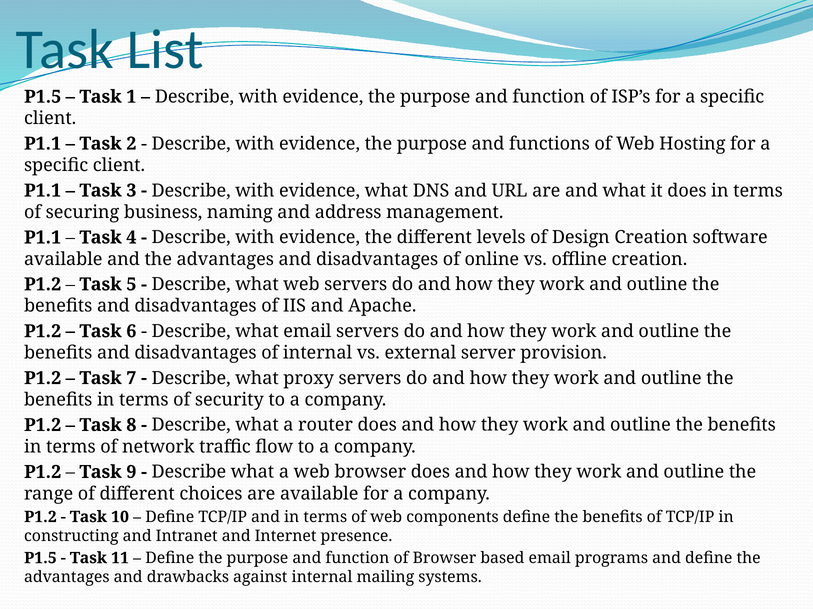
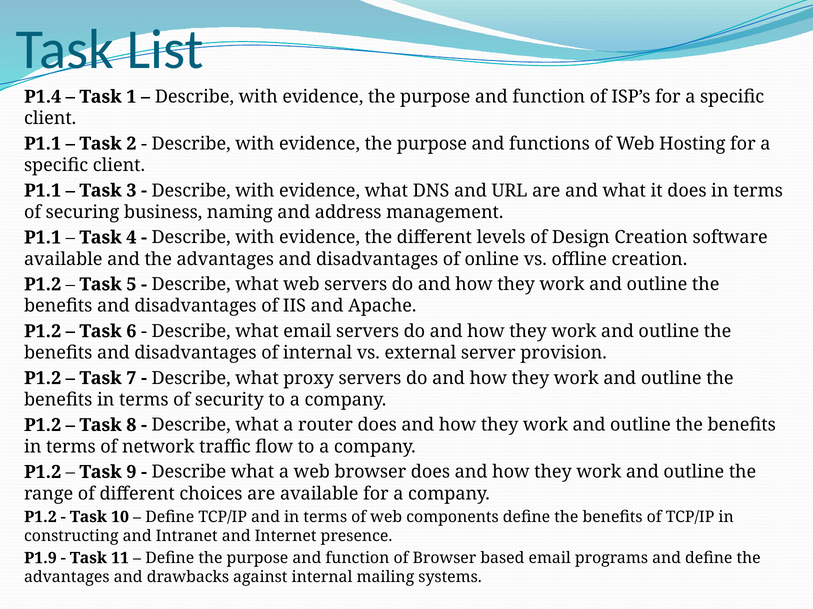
P1.5: P1.5 -> P1.4 (43, 97)
P1.5: P1.5 -> P1.9 (40, 559)
